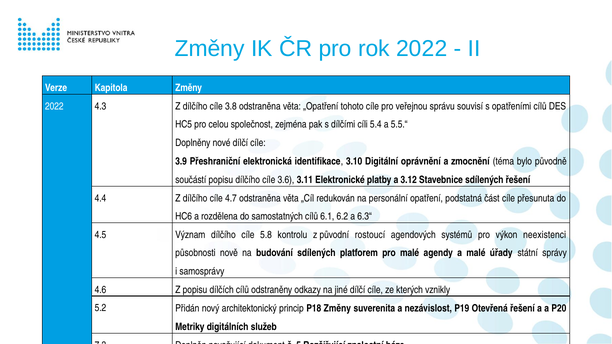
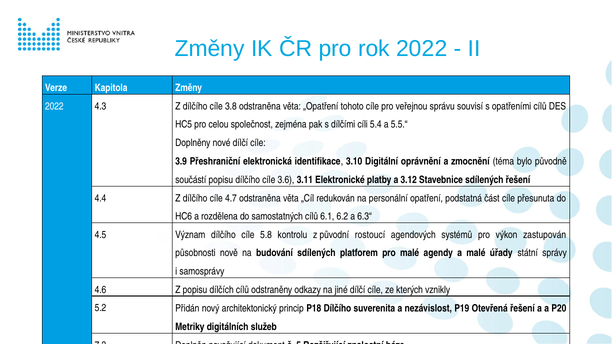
neexistenci: neexistenci -> zastupován (545, 235)
P18 Změny: Změny -> Dílčího (337, 308)
